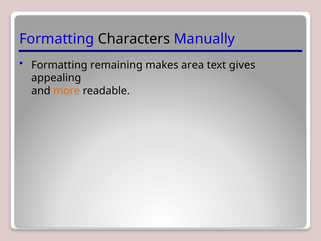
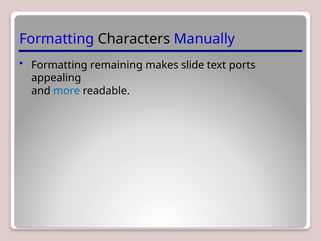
area: area -> slide (193, 65)
gives: gives -> ports (242, 65)
more colour: orange -> blue (67, 91)
